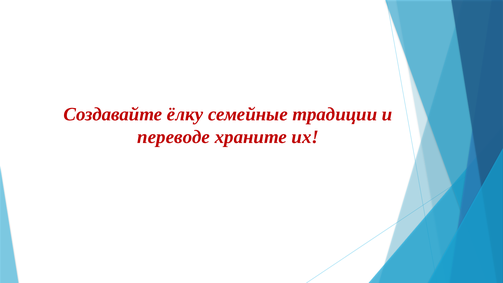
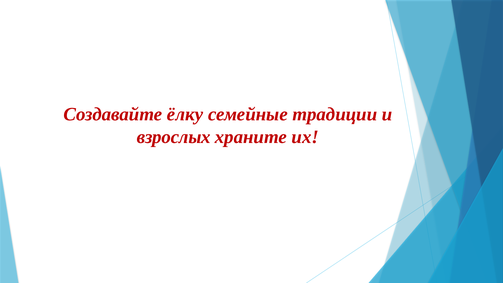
переводе: переводе -> взрослых (174, 137)
